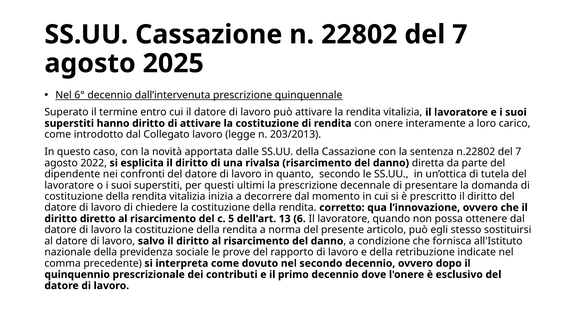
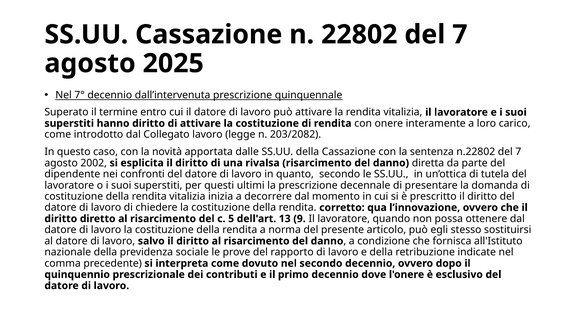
6°: 6° -> 7° (80, 95)
203/2013: 203/2013 -> 203/2082 (296, 135)
2022: 2022 -> 2002 (94, 163)
6: 6 -> 9 (300, 219)
